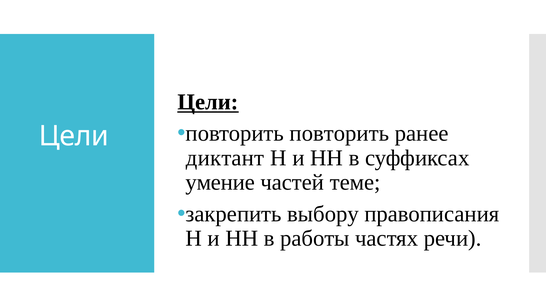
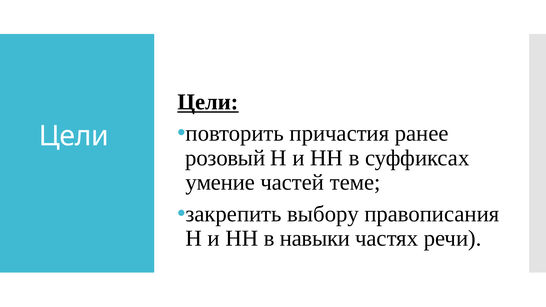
повторить повторить: повторить -> причастия (339, 133)
диктант: диктант -> розовый (225, 158)
работы: работы -> навыки (315, 238)
